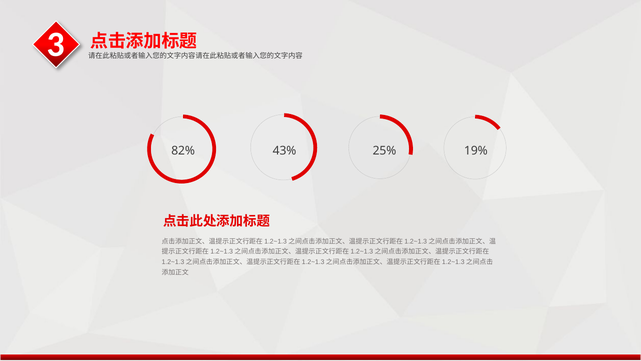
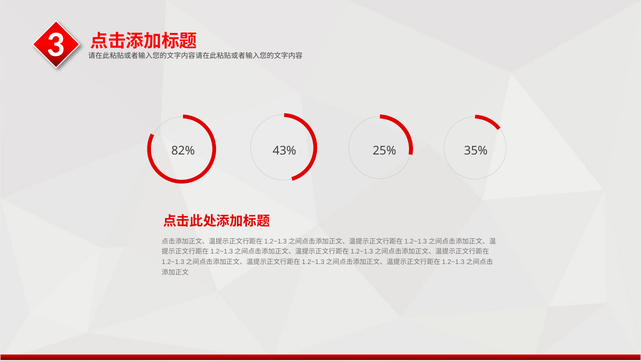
19%: 19% -> 35% (476, 151)
